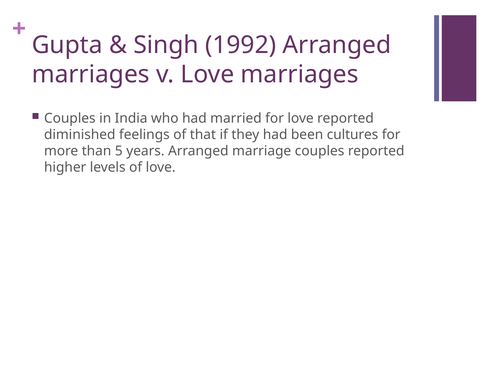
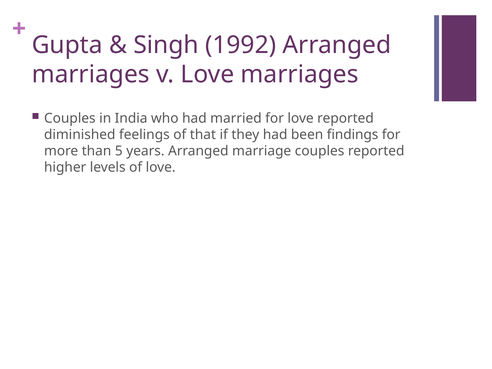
cultures: cultures -> findings (353, 135)
